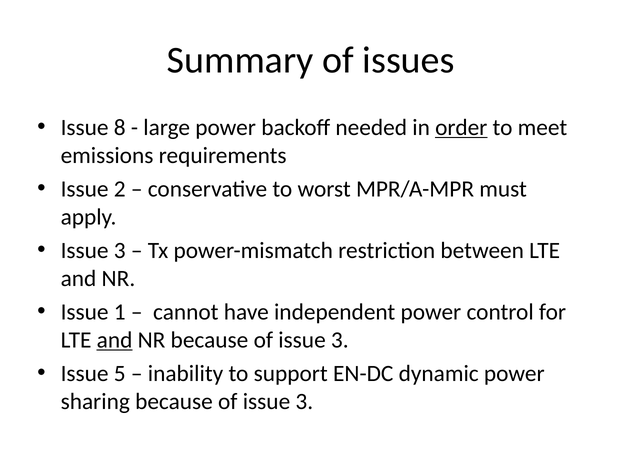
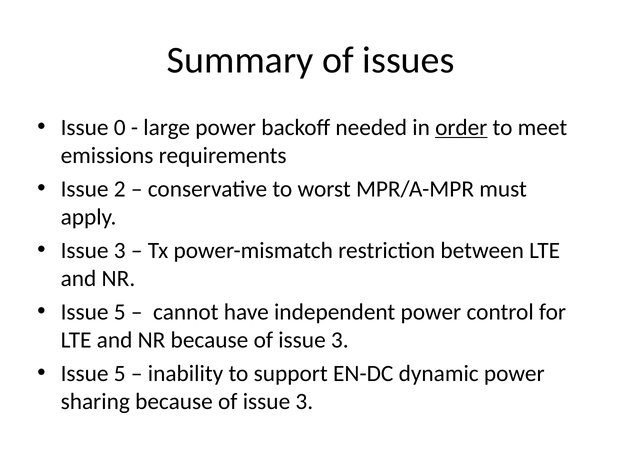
8: 8 -> 0 (120, 128)
1: 1 -> 5 (120, 312)
and underline: present -> none (115, 340)
